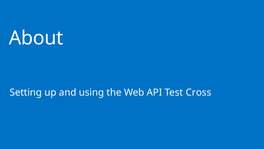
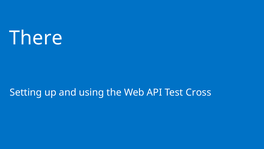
About: About -> There (36, 38)
